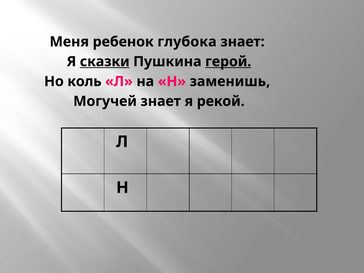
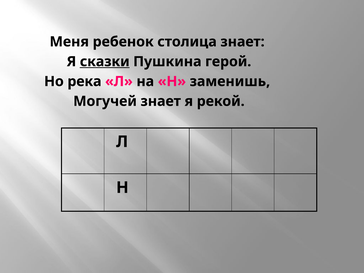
глубока: глубока -> столица (187, 42)
герой underline: present -> none (228, 62)
коль: коль -> река (84, 81)
